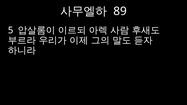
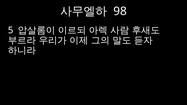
89: 89 -> 98 (120, 11)
